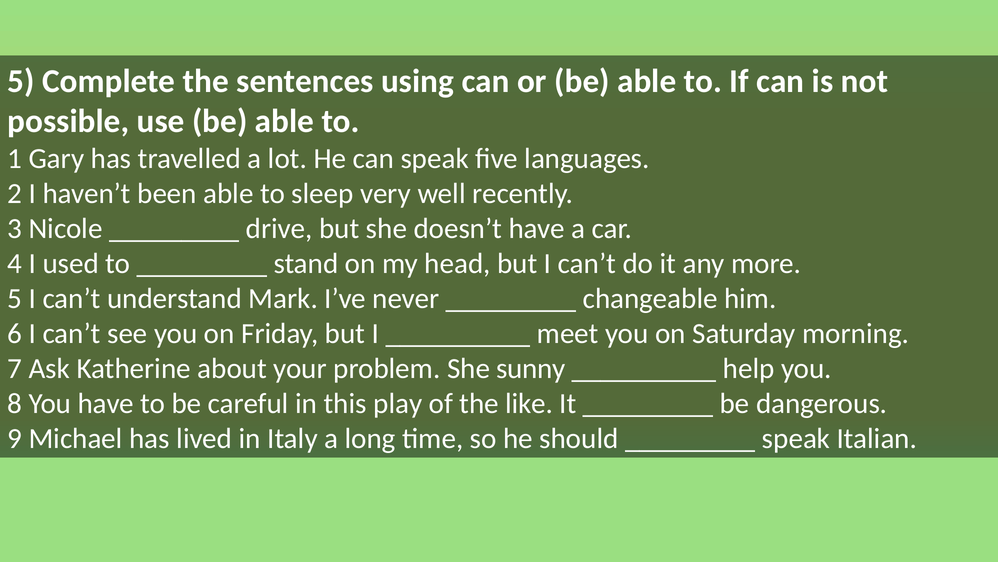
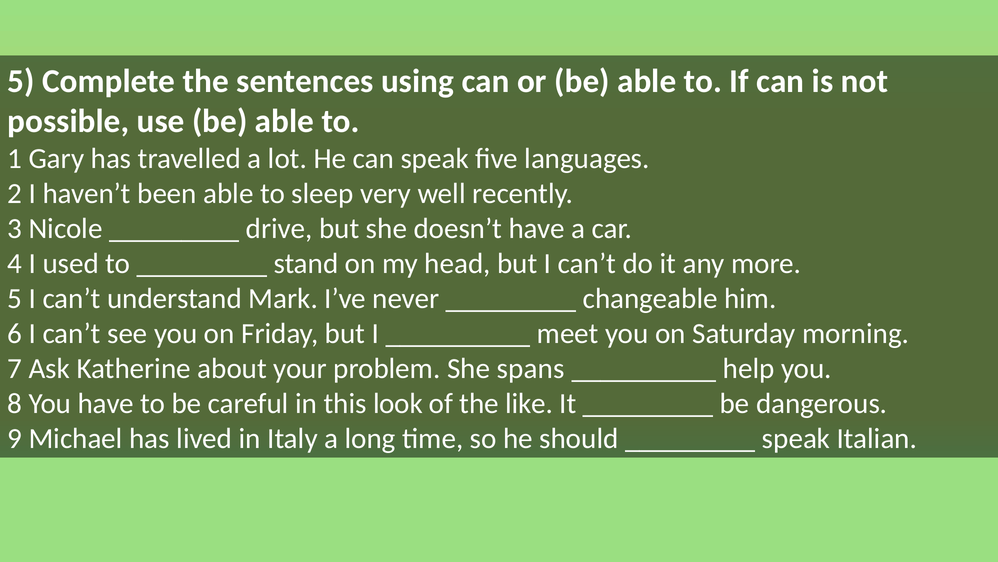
sunny: sunny -> spans (531, 368)
play: play -> look (398, 403)
